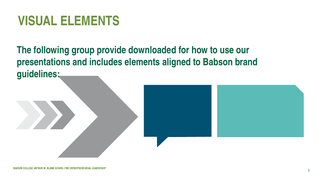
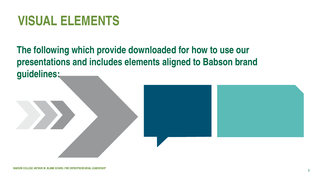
group: group -> which (83, 50)
